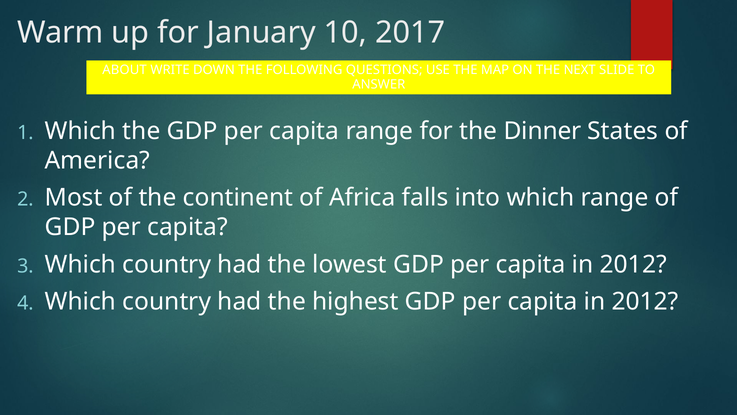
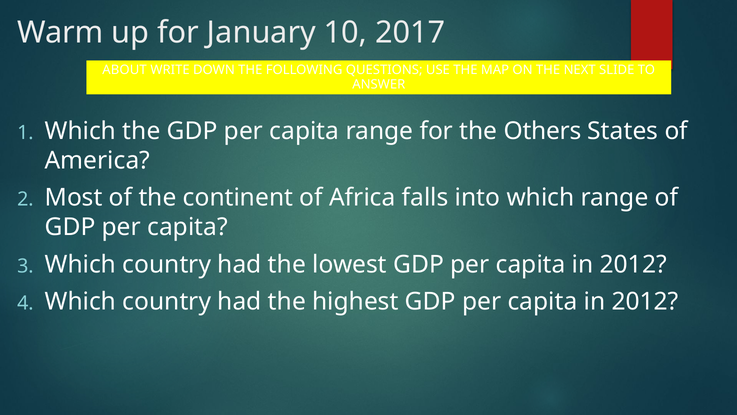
Dinner: Dinner -> Others (543, 131)
